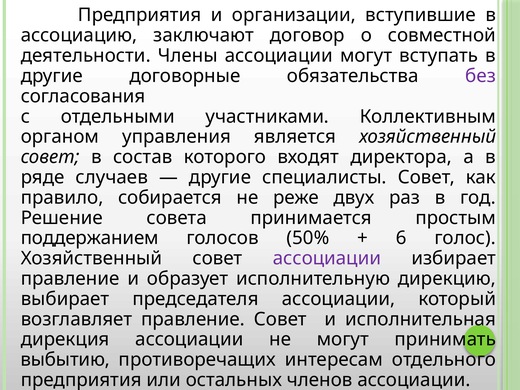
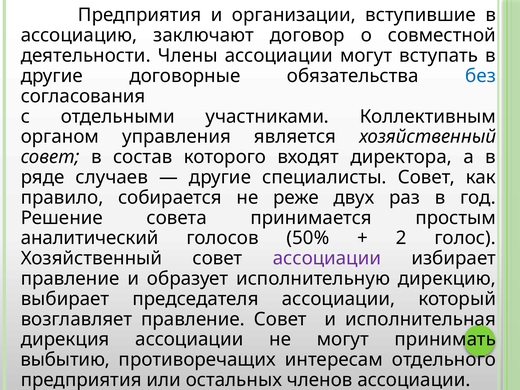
без colour: purple -> blue (481, 76)
поддержанием: поддержанием -> аналитический (90, 238)
6: 6 -> 2 (401, 238)
